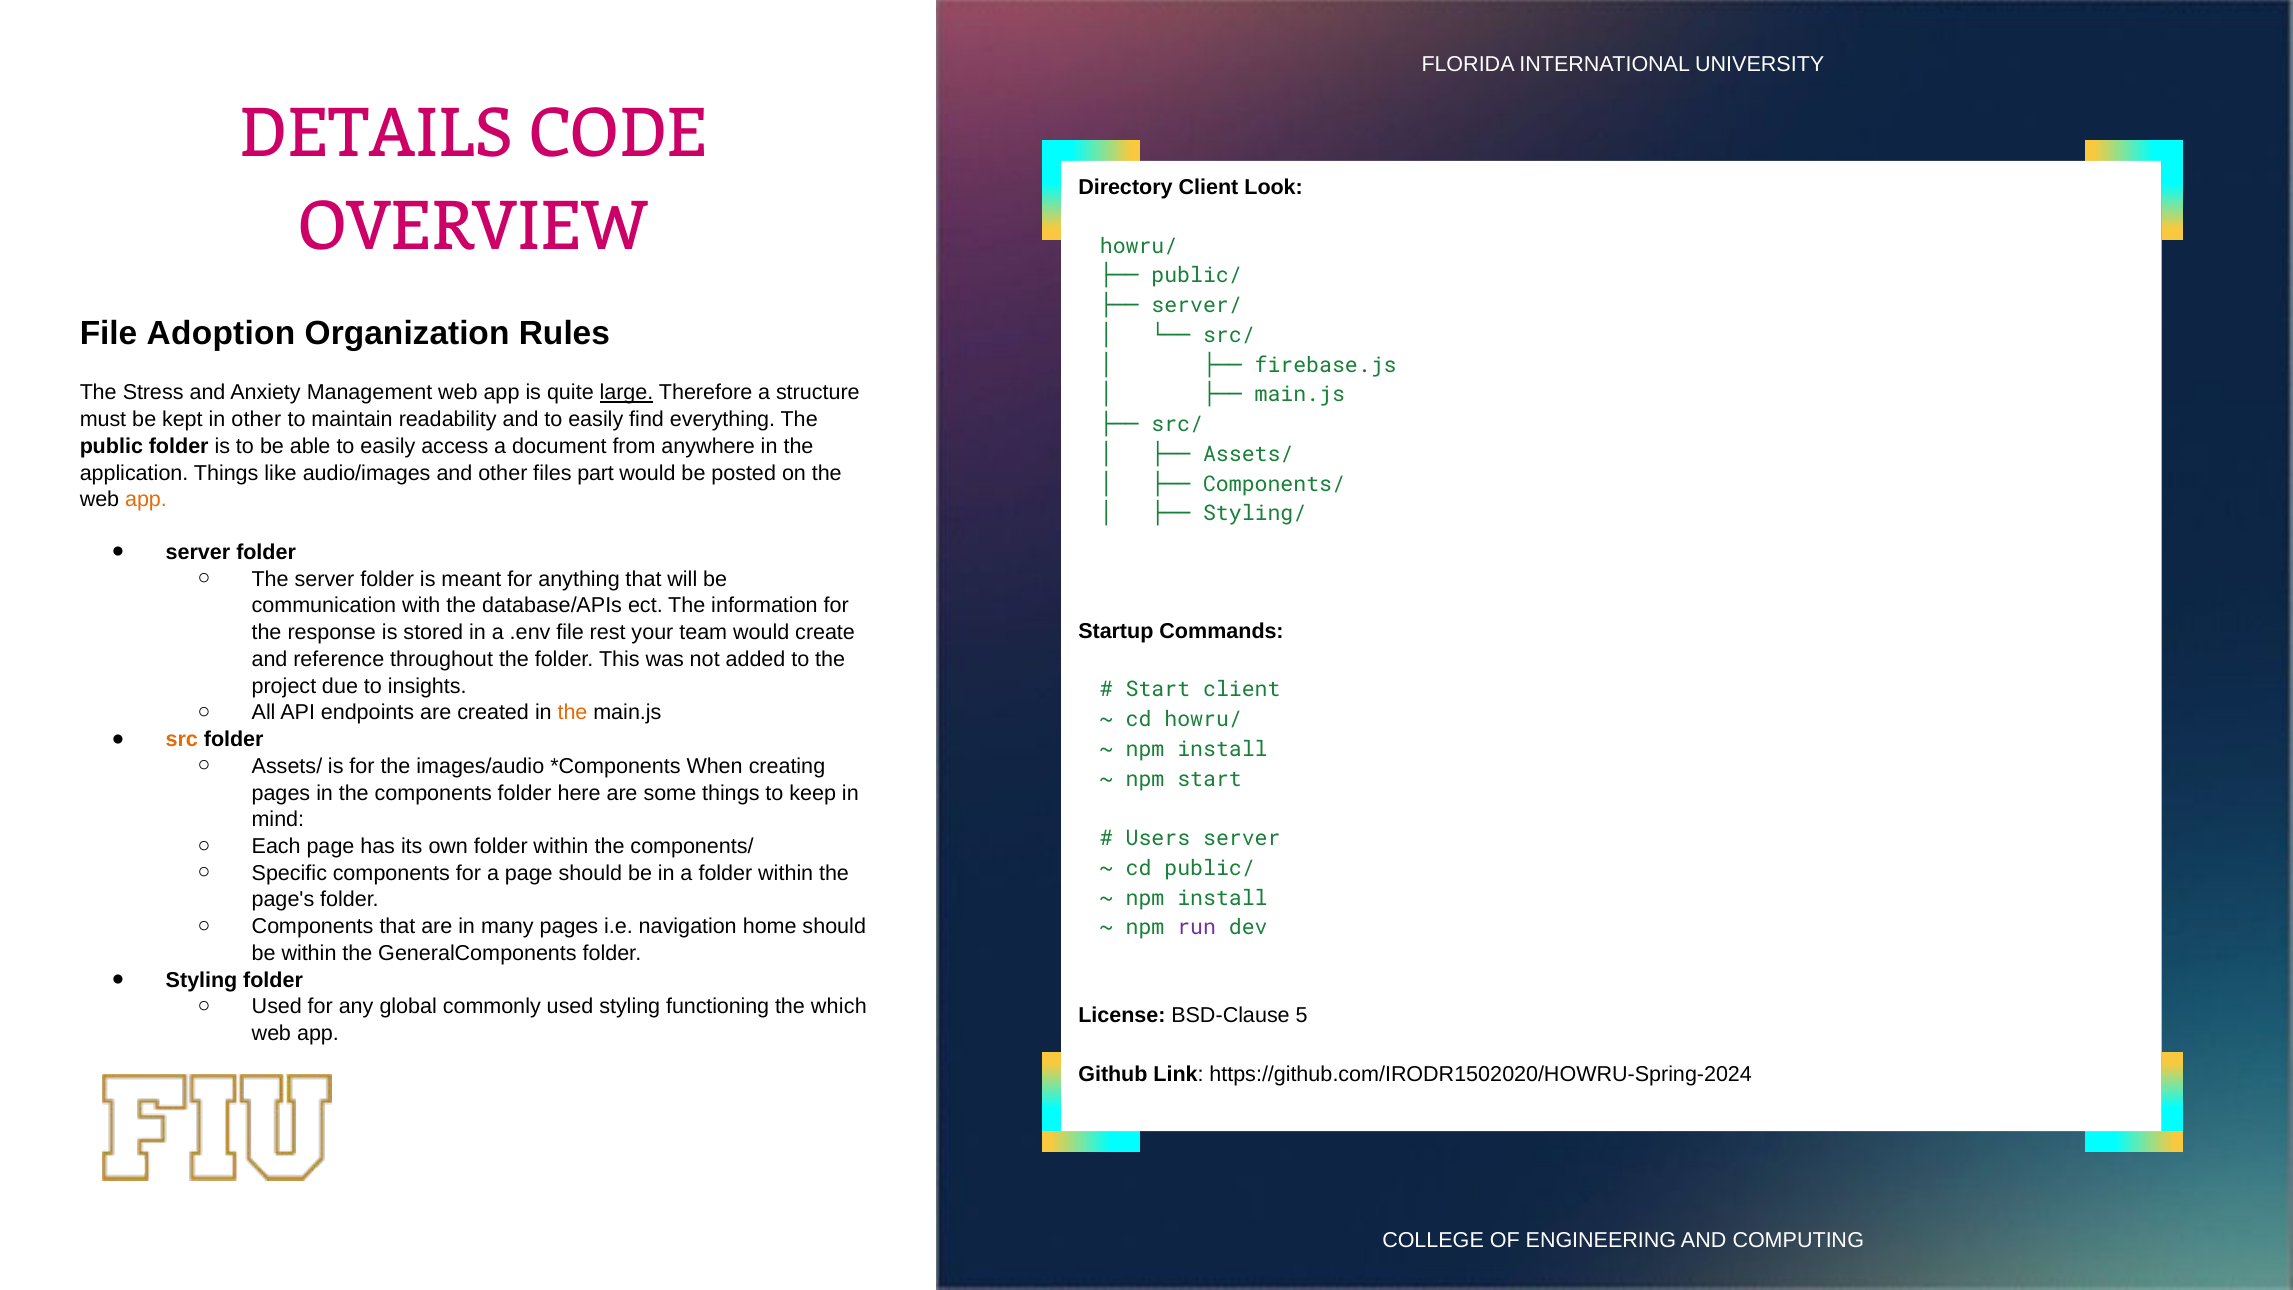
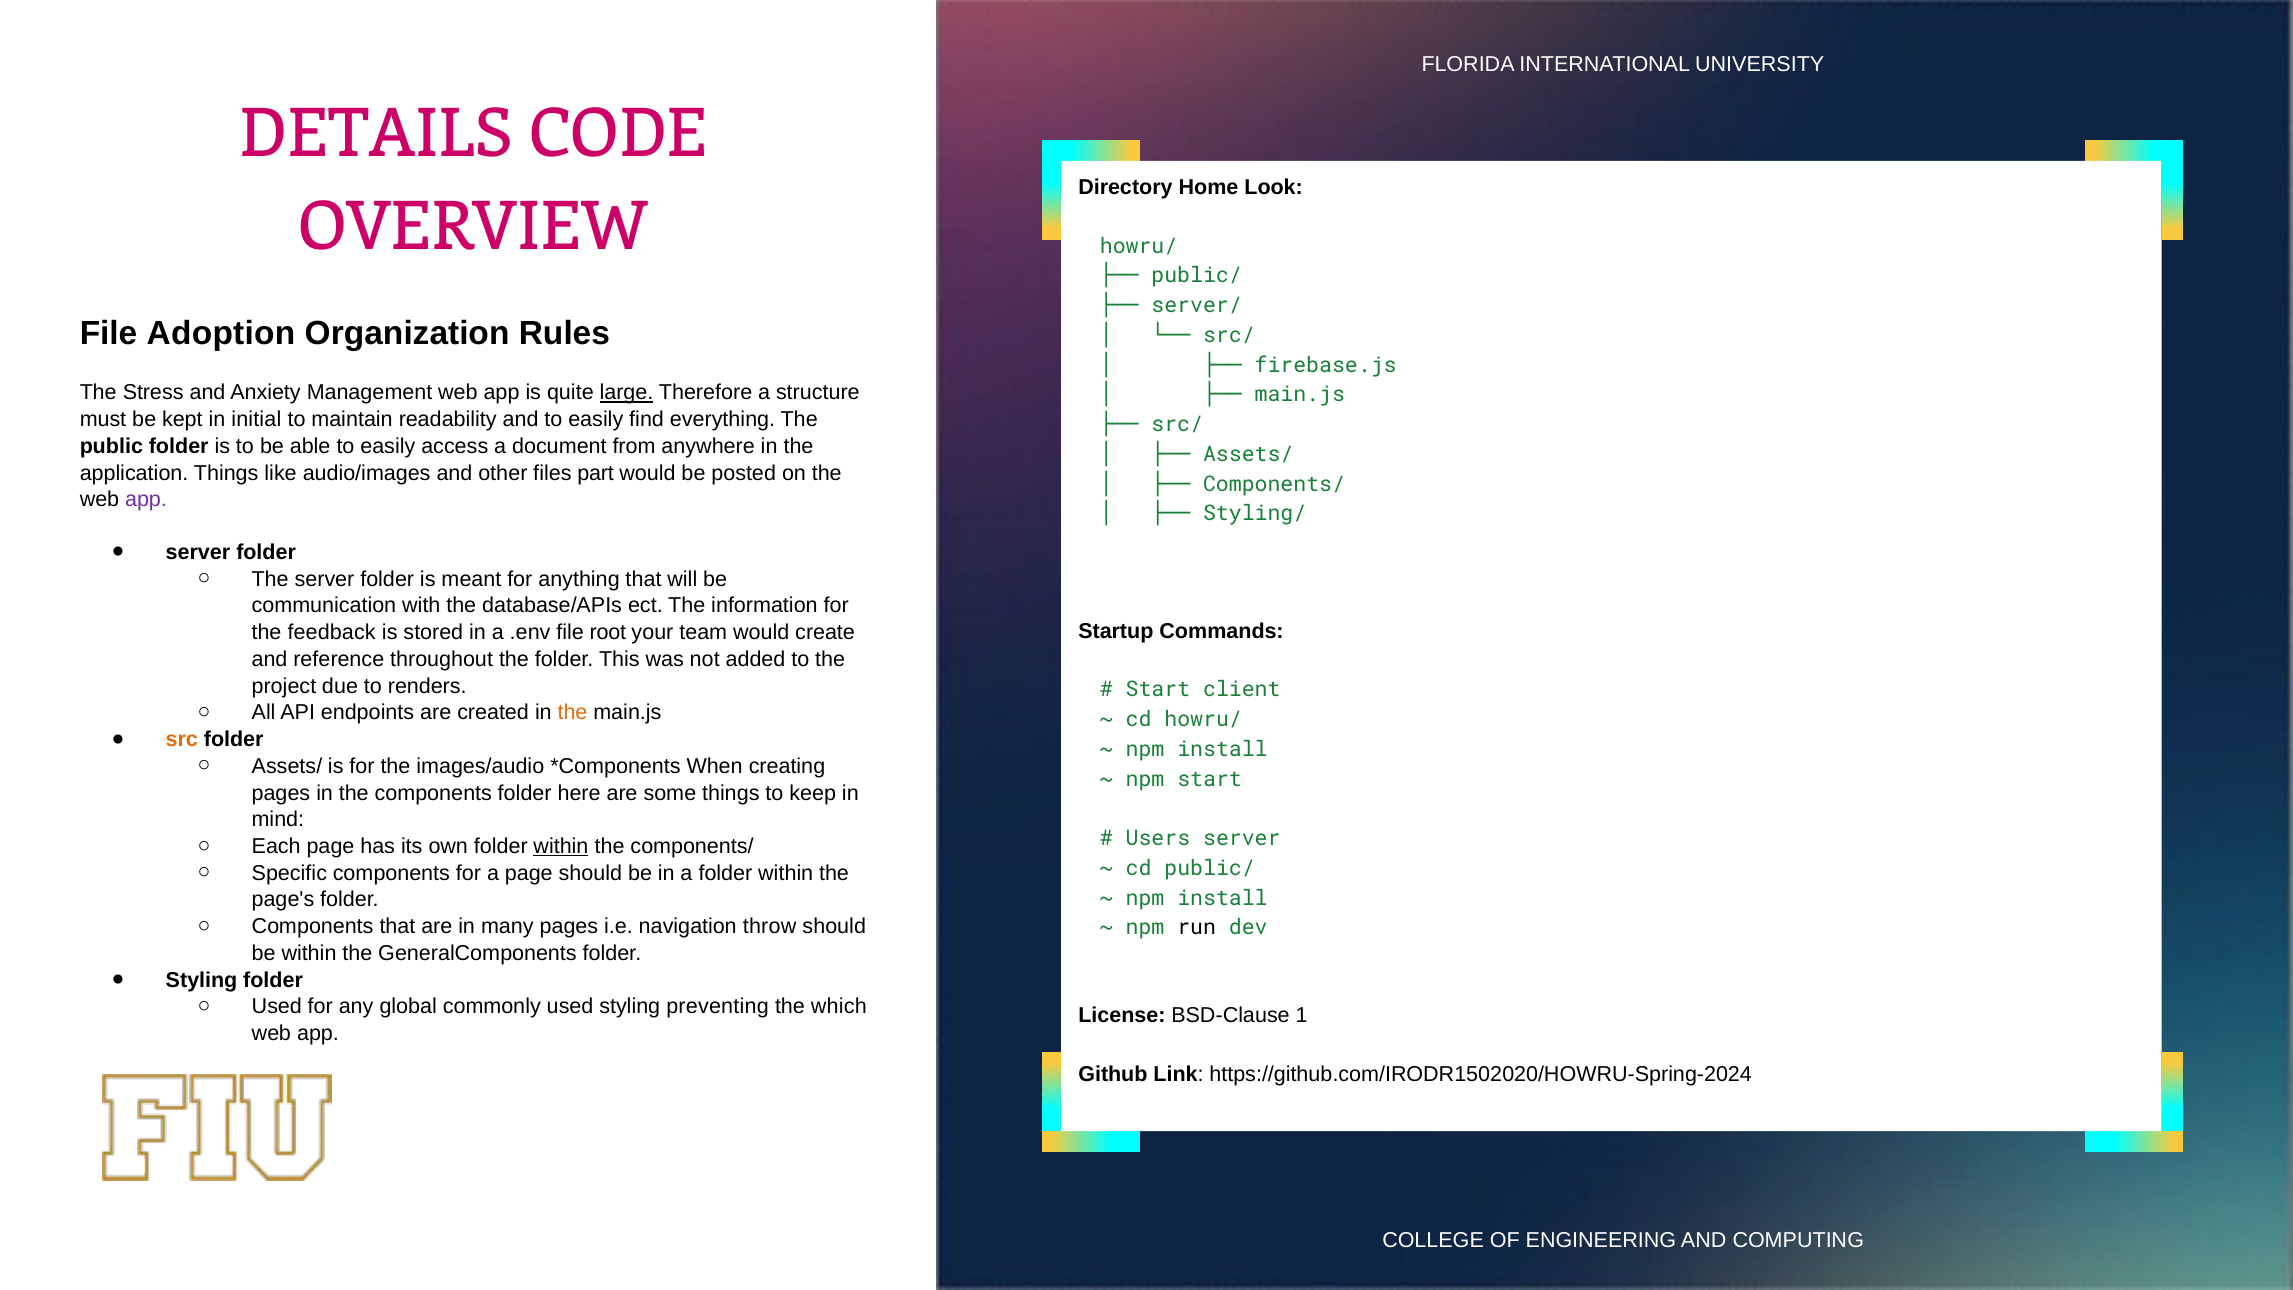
Directory Client: Client -> Home (1209, 188)
in other: other -> initial (256, 419)
app colour: orange -> purple (146, 500)
response: response -> feedback (332, 632)
rest: rest -> root (608, 632)
insights: insights -> renders (427, 686)
within underline: none -> present (561, 846)
home: home -> throw (770, 926)
run colour: purple -> black (1197, 928)
functioning: functioning -> preventing (718, 1007)
5: 5 -> 1 (1302, 1016)
